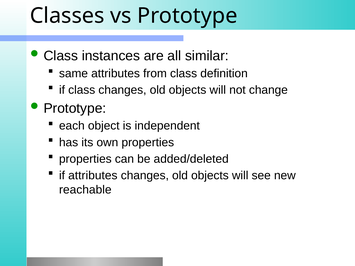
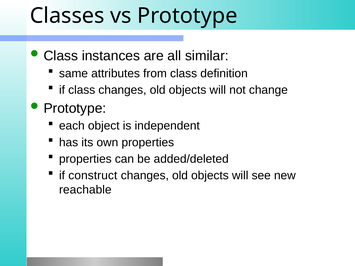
if attributes: attributes -> construct (93, 176)
